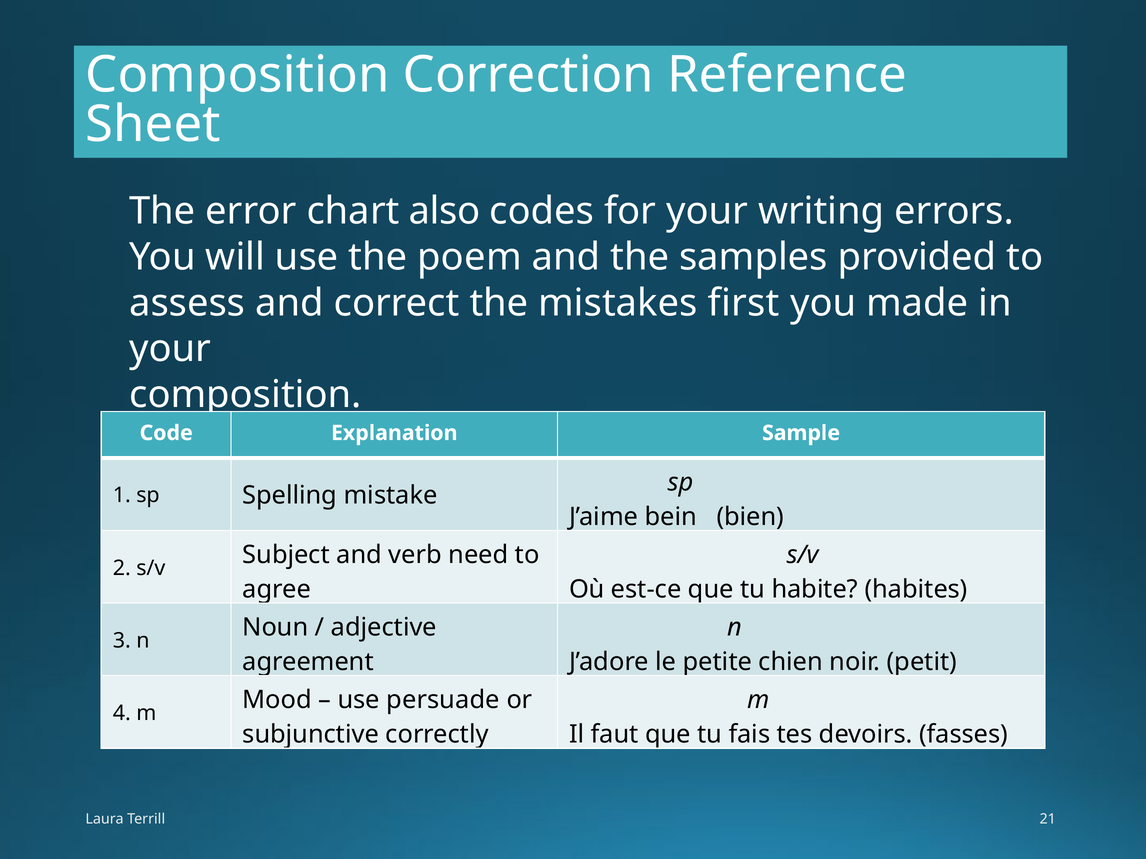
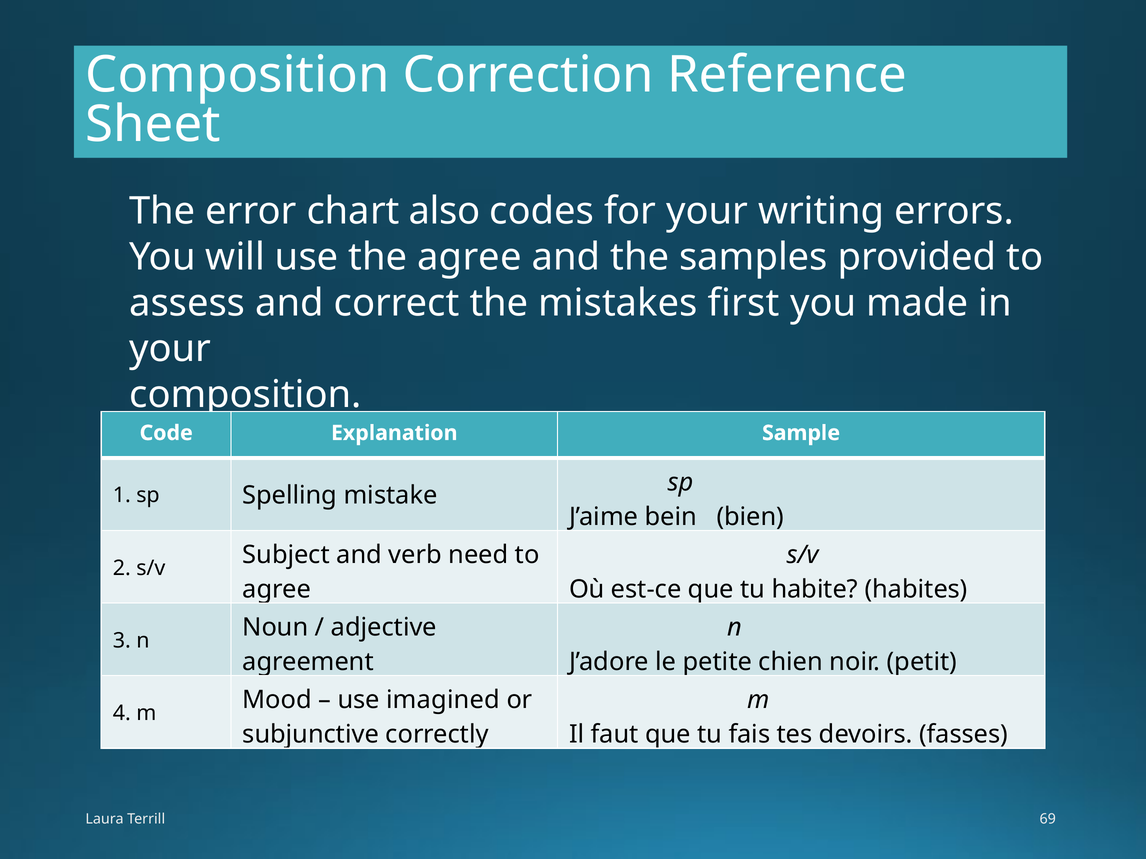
the poem: poem -> agree (469, 257)
persuade: persuade -> imagined (443, 700)
21: 21 -> 69 (1048, 819)
